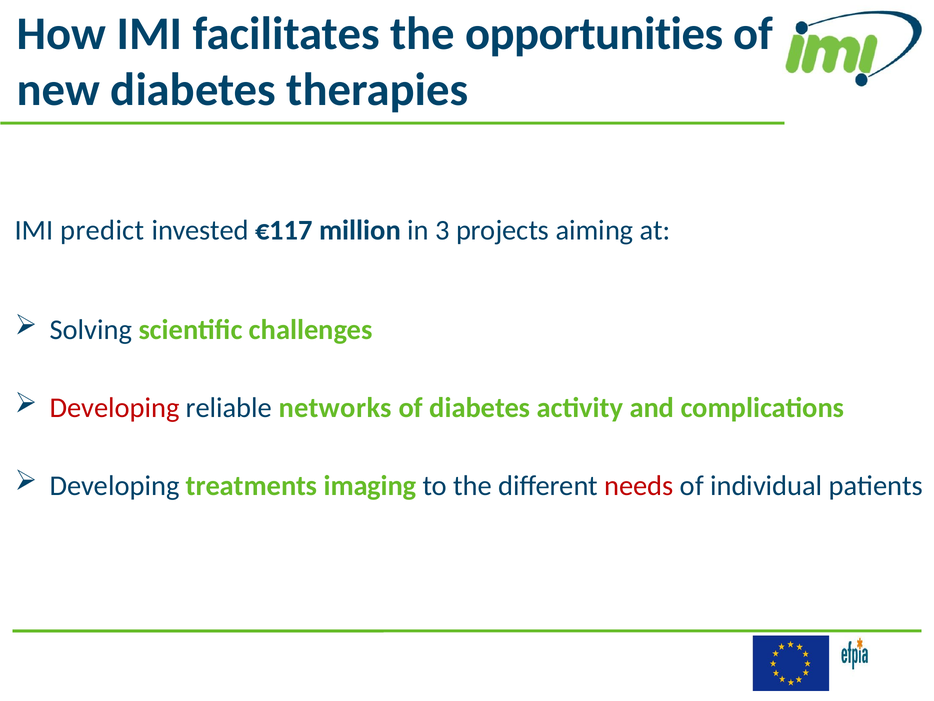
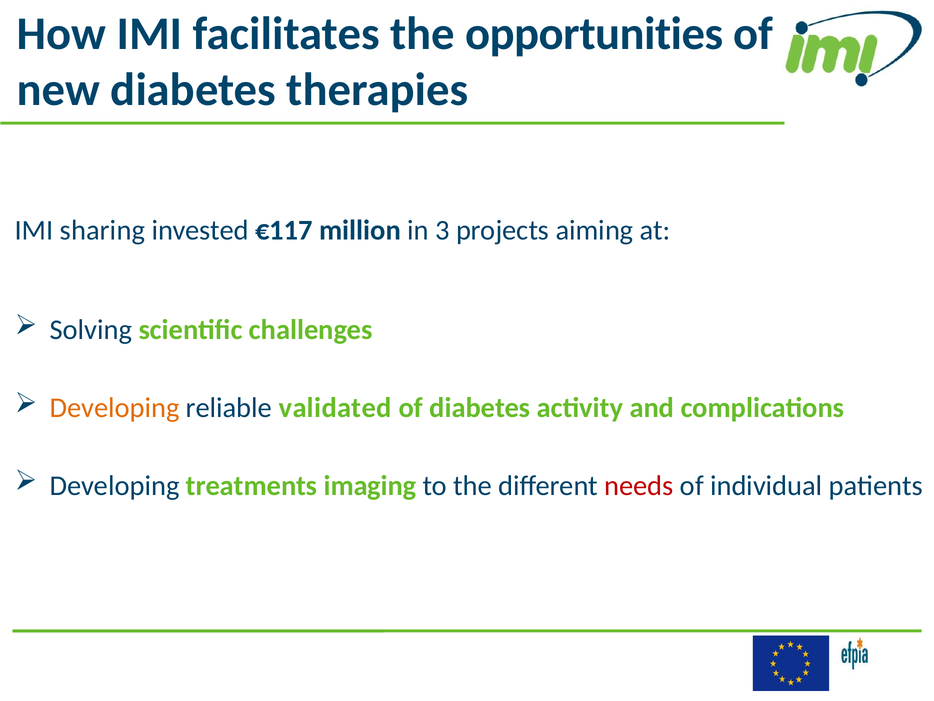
predict: predict -> sharing (102, 230)
Developing colour: red -> orange (115, 408)
networks: networks -> validated (335, 408)
